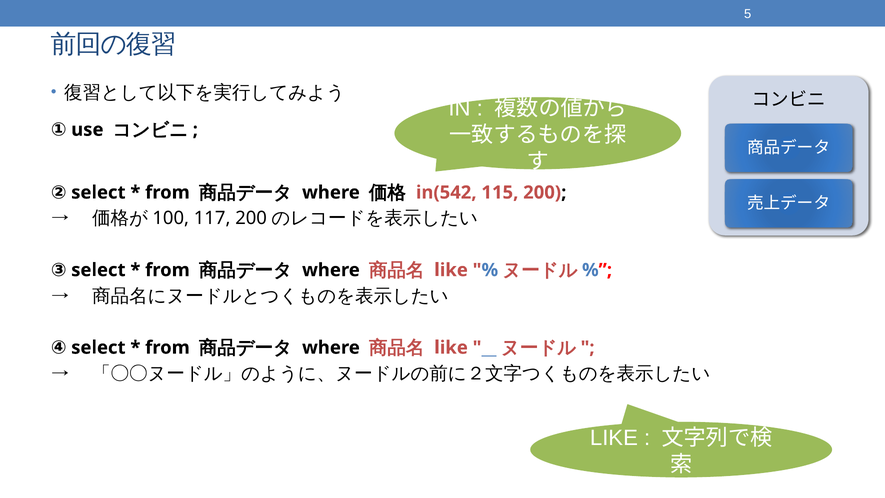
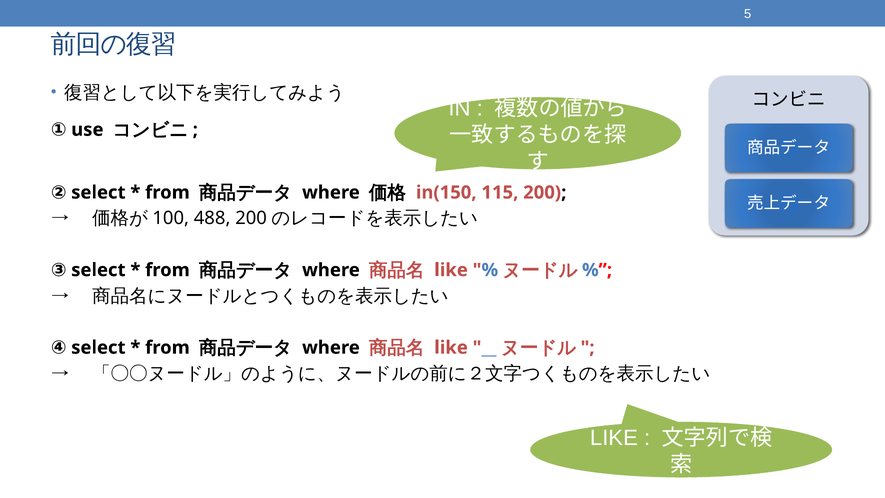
in(542: in(542 -> in(150 (446, 192)
117: 117 -> 488 (212, 218)
